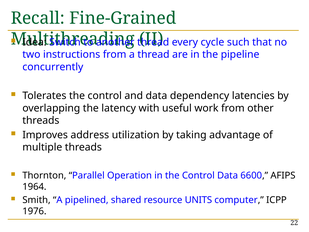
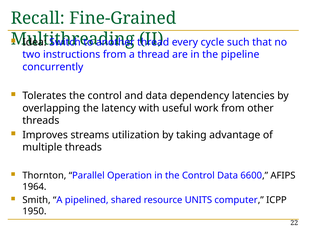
address: address -> streams (90, 135)
1976: 1976 -> 1950 (34, 211)
